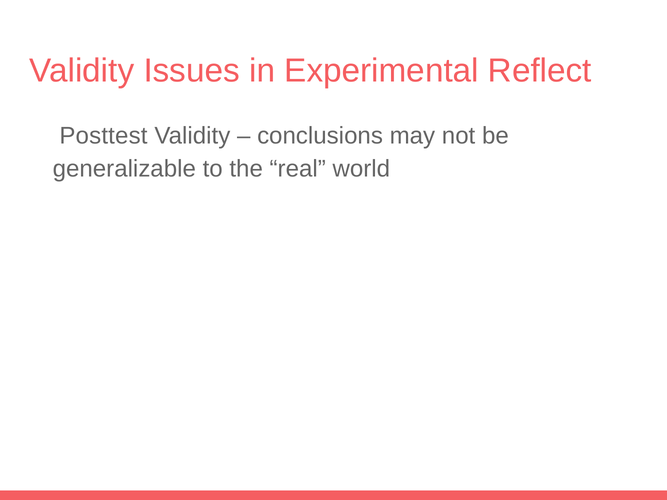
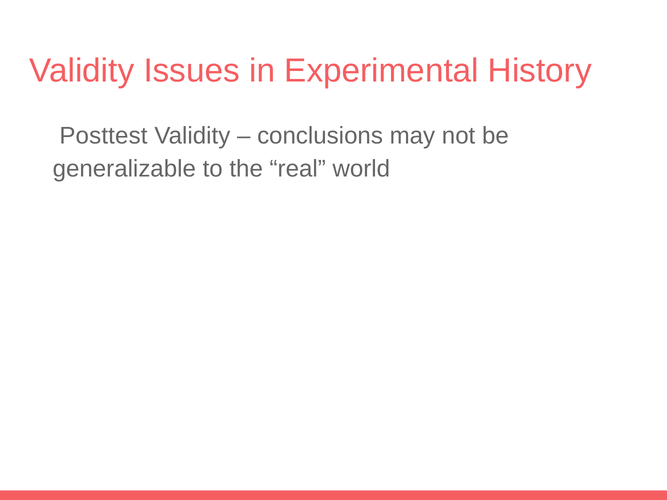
Reflect: Reflect -> History (540, 71)
